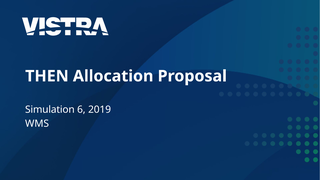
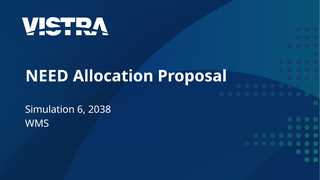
THEN: THEN -> NEED (47, 76)
2019: 2019 -> 2038 (100, 110)
